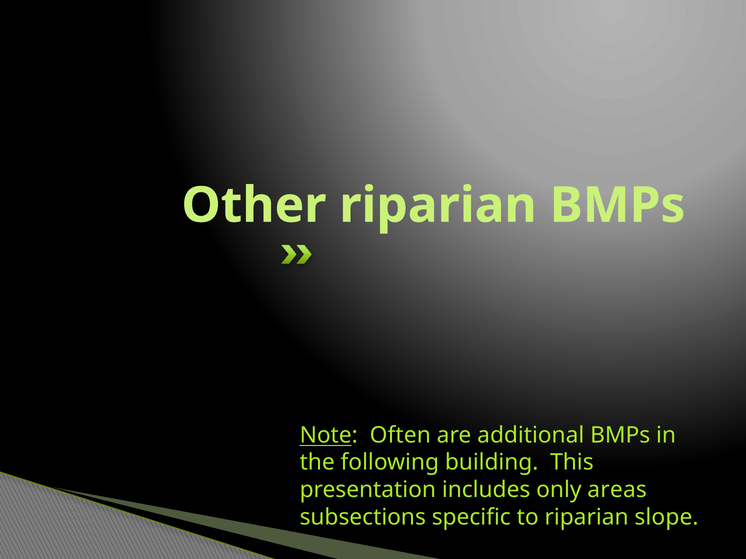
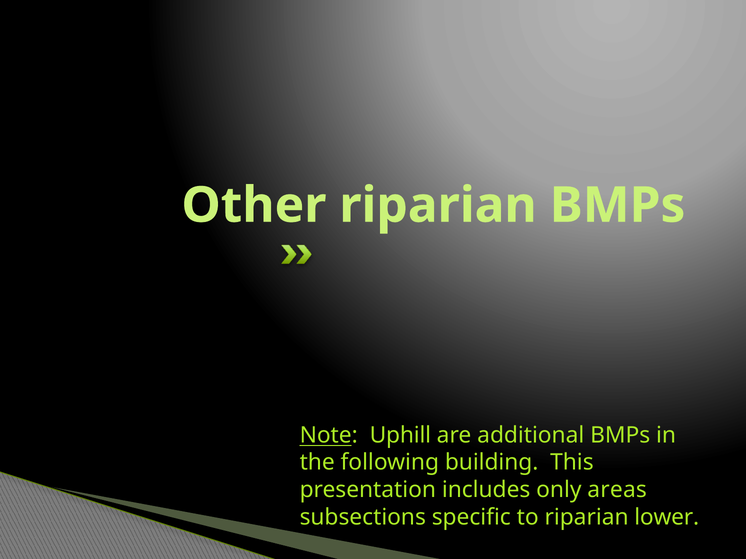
Often: Often -> Uphill (400, 435)
slope: slope -> lower (667, 517)
